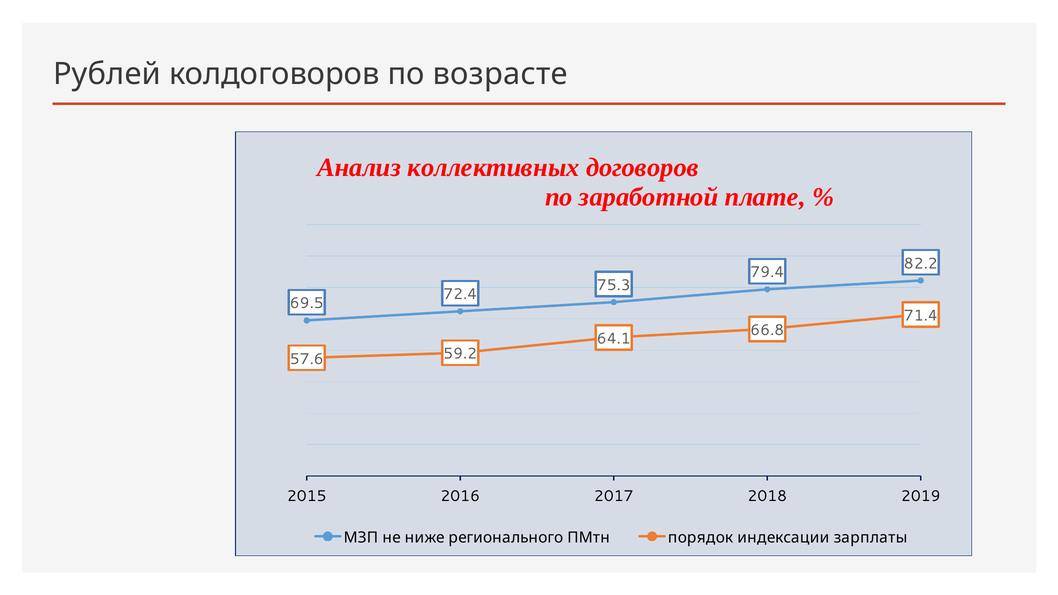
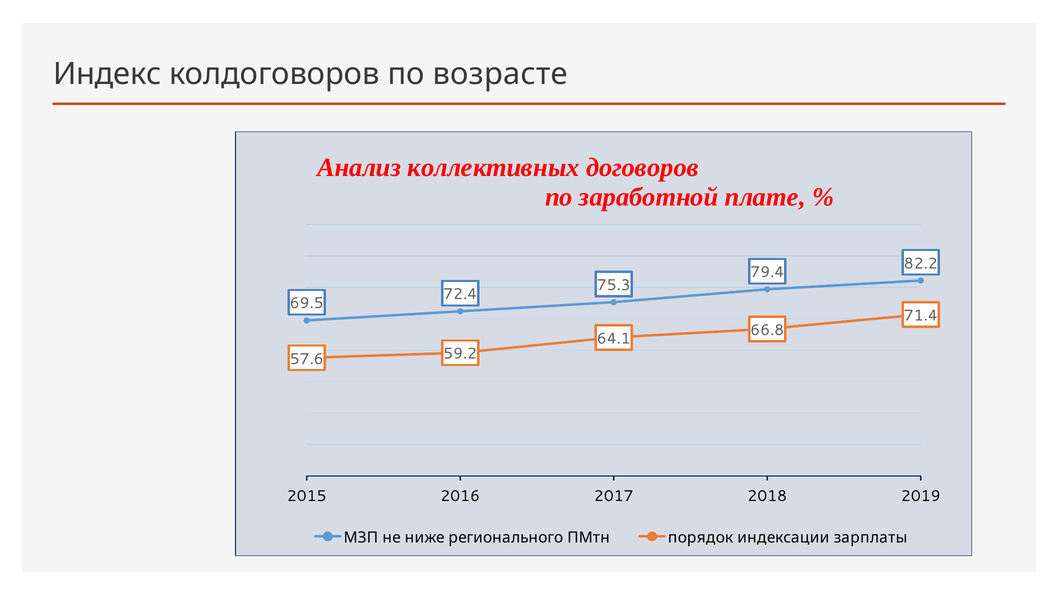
Рублей: Рублей -> Индекс (107, 74)
